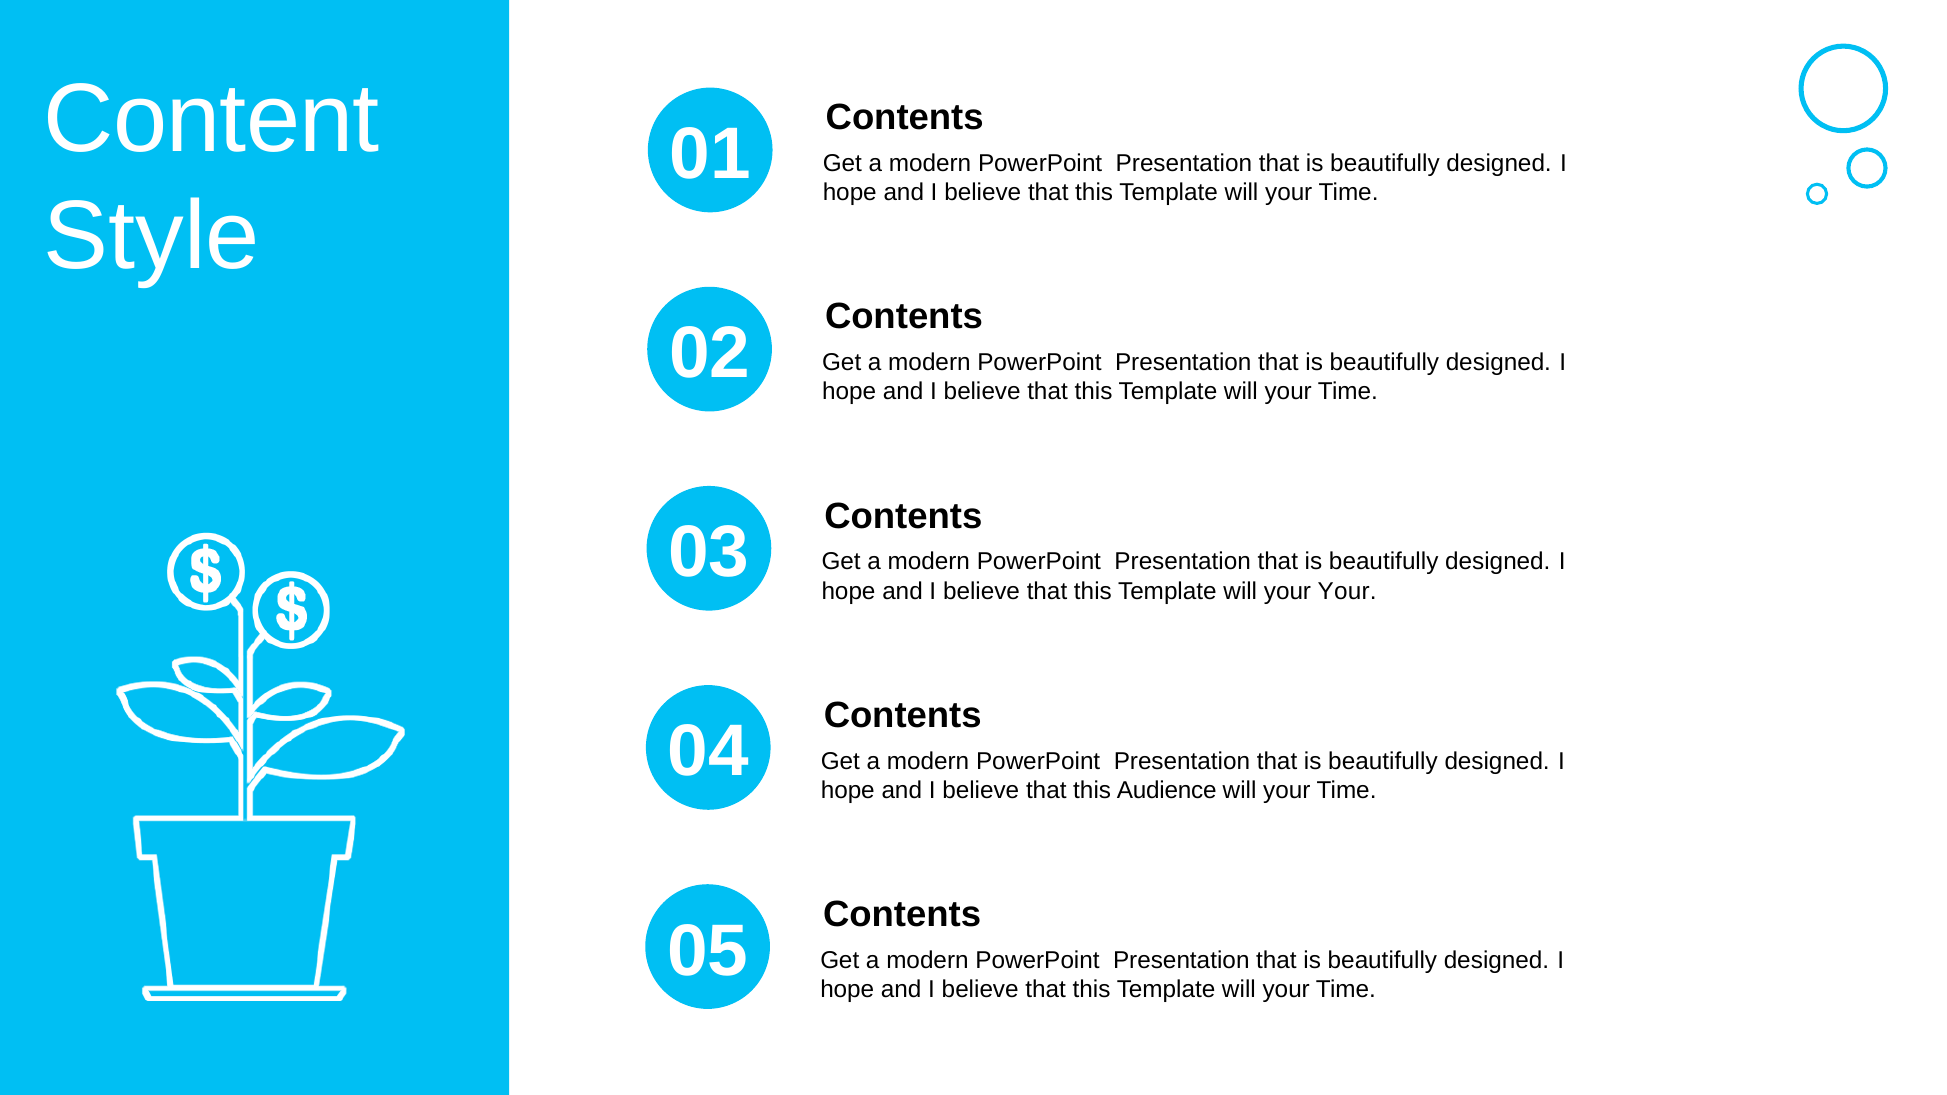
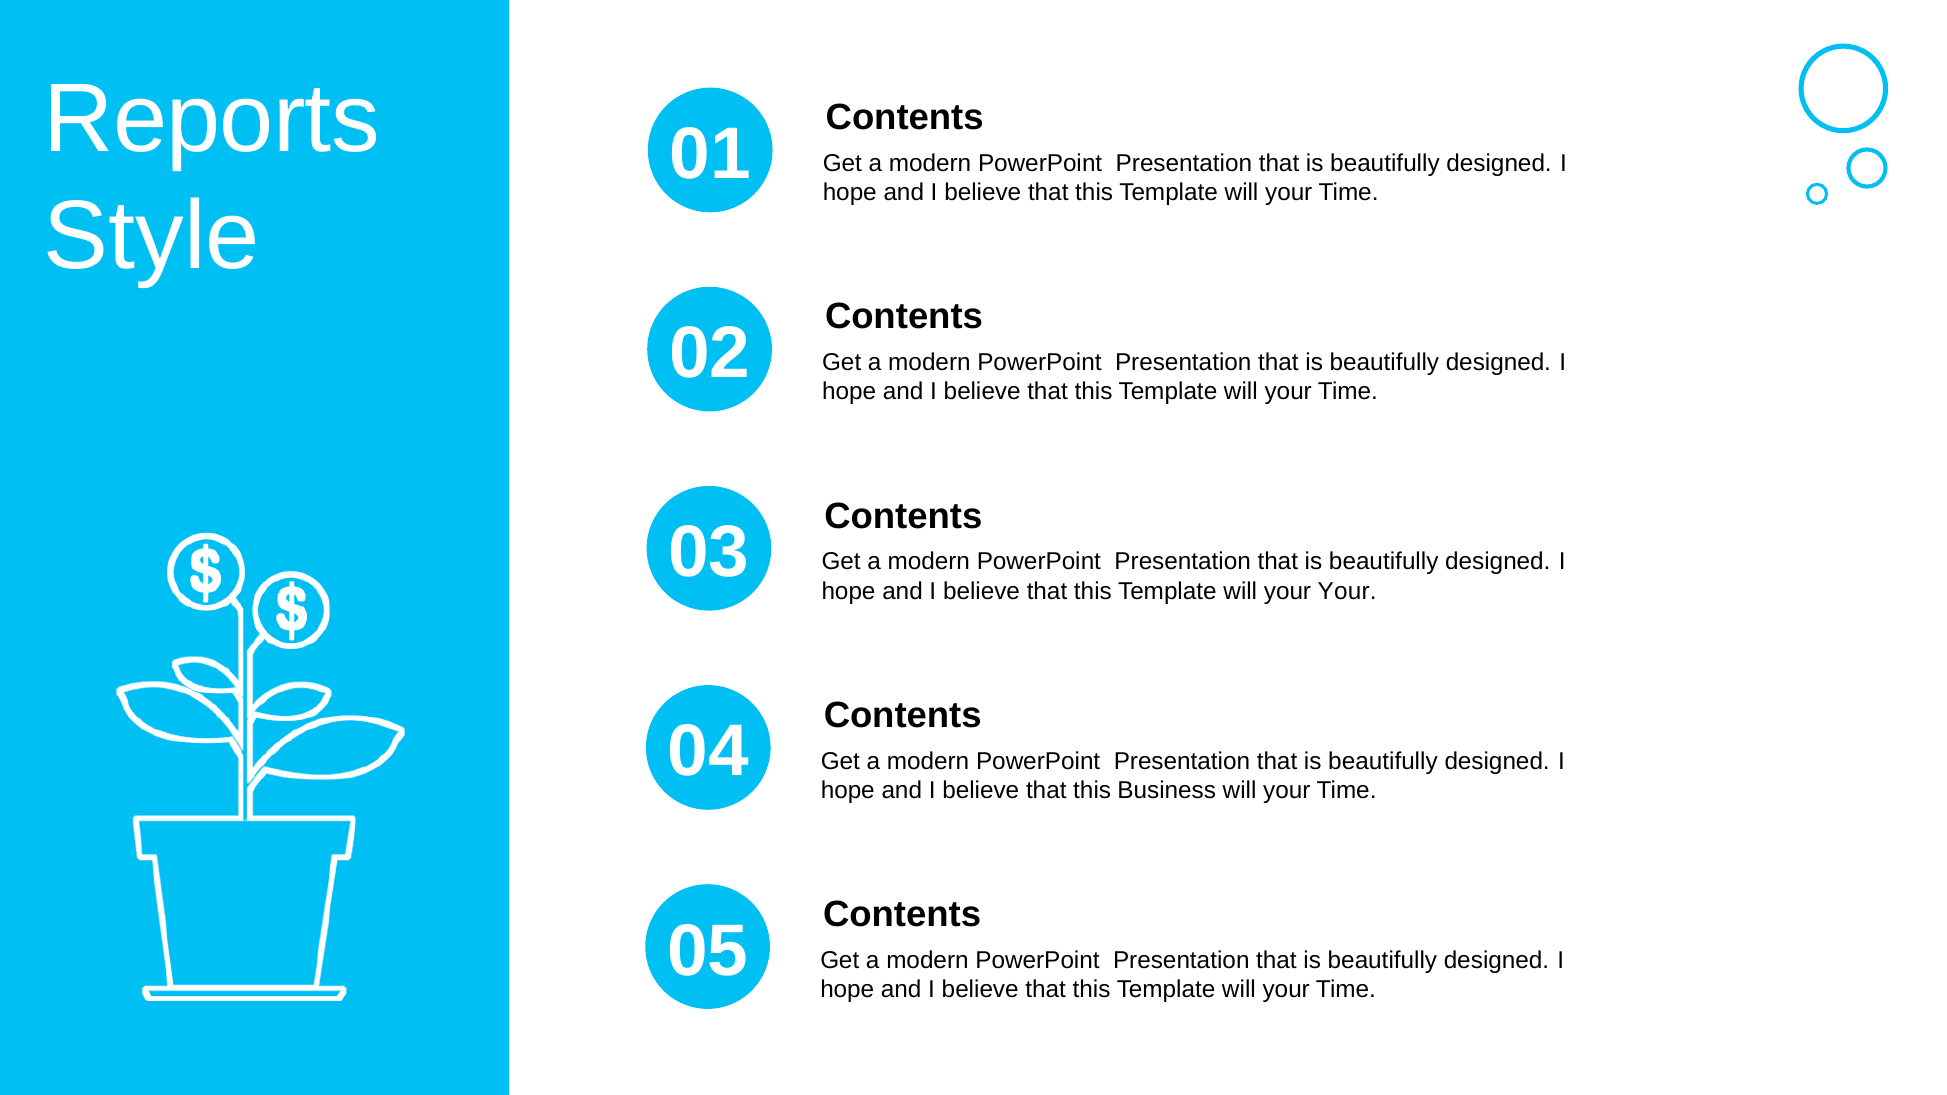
Content: Content -> Reports (212, 120)
Audience: Audience -> Business (1167, 790)
